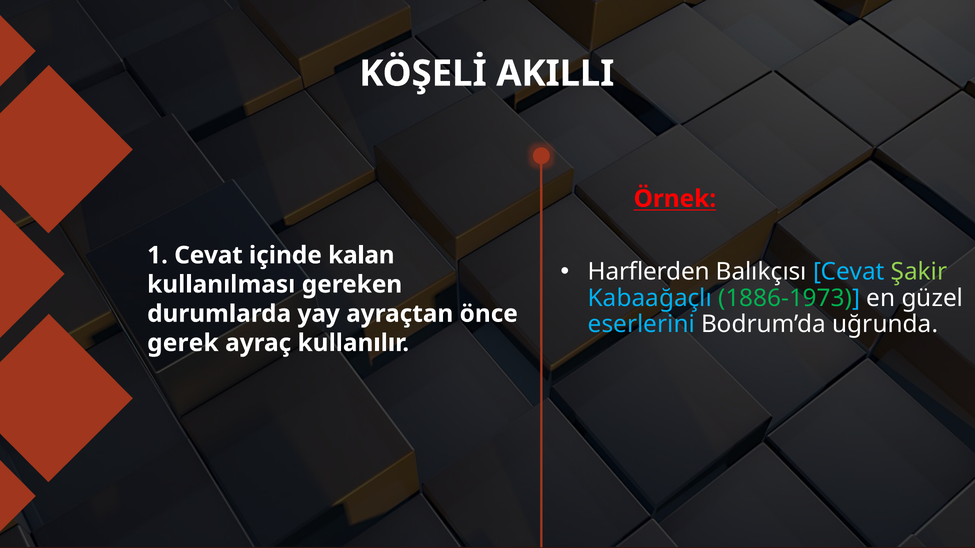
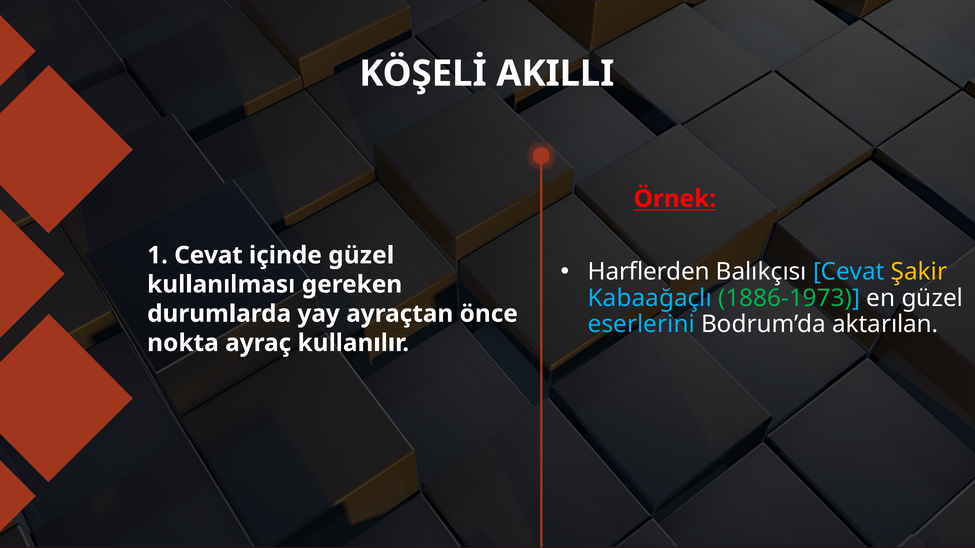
içinde kalan: kalan -> güzel (361, 255)
Şakir colour: light green -> yellow (919, 272)
uğrunda: uğrunda -> aktarılan (885, 325)
gerek: gerek -> nokta (183, 343)
